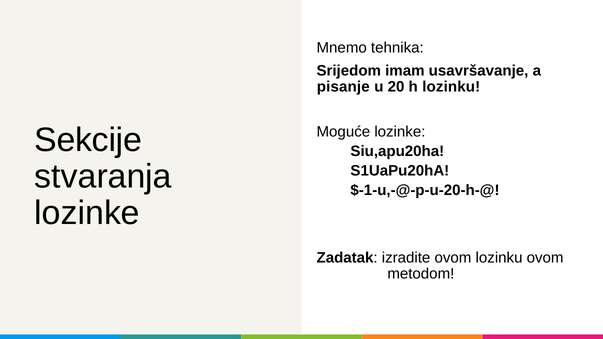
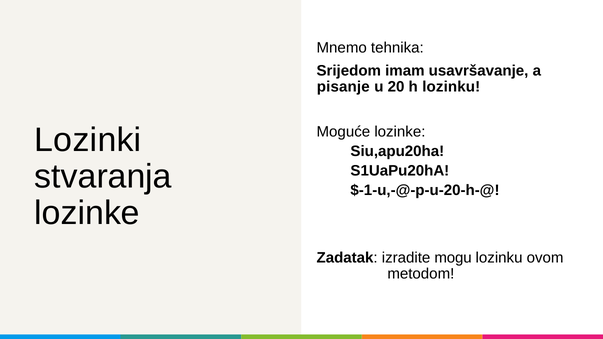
Sekcije: Sekcije -> Lozinki (88, 140)
izradite ovom: ovom -> mogu (453, 258)
